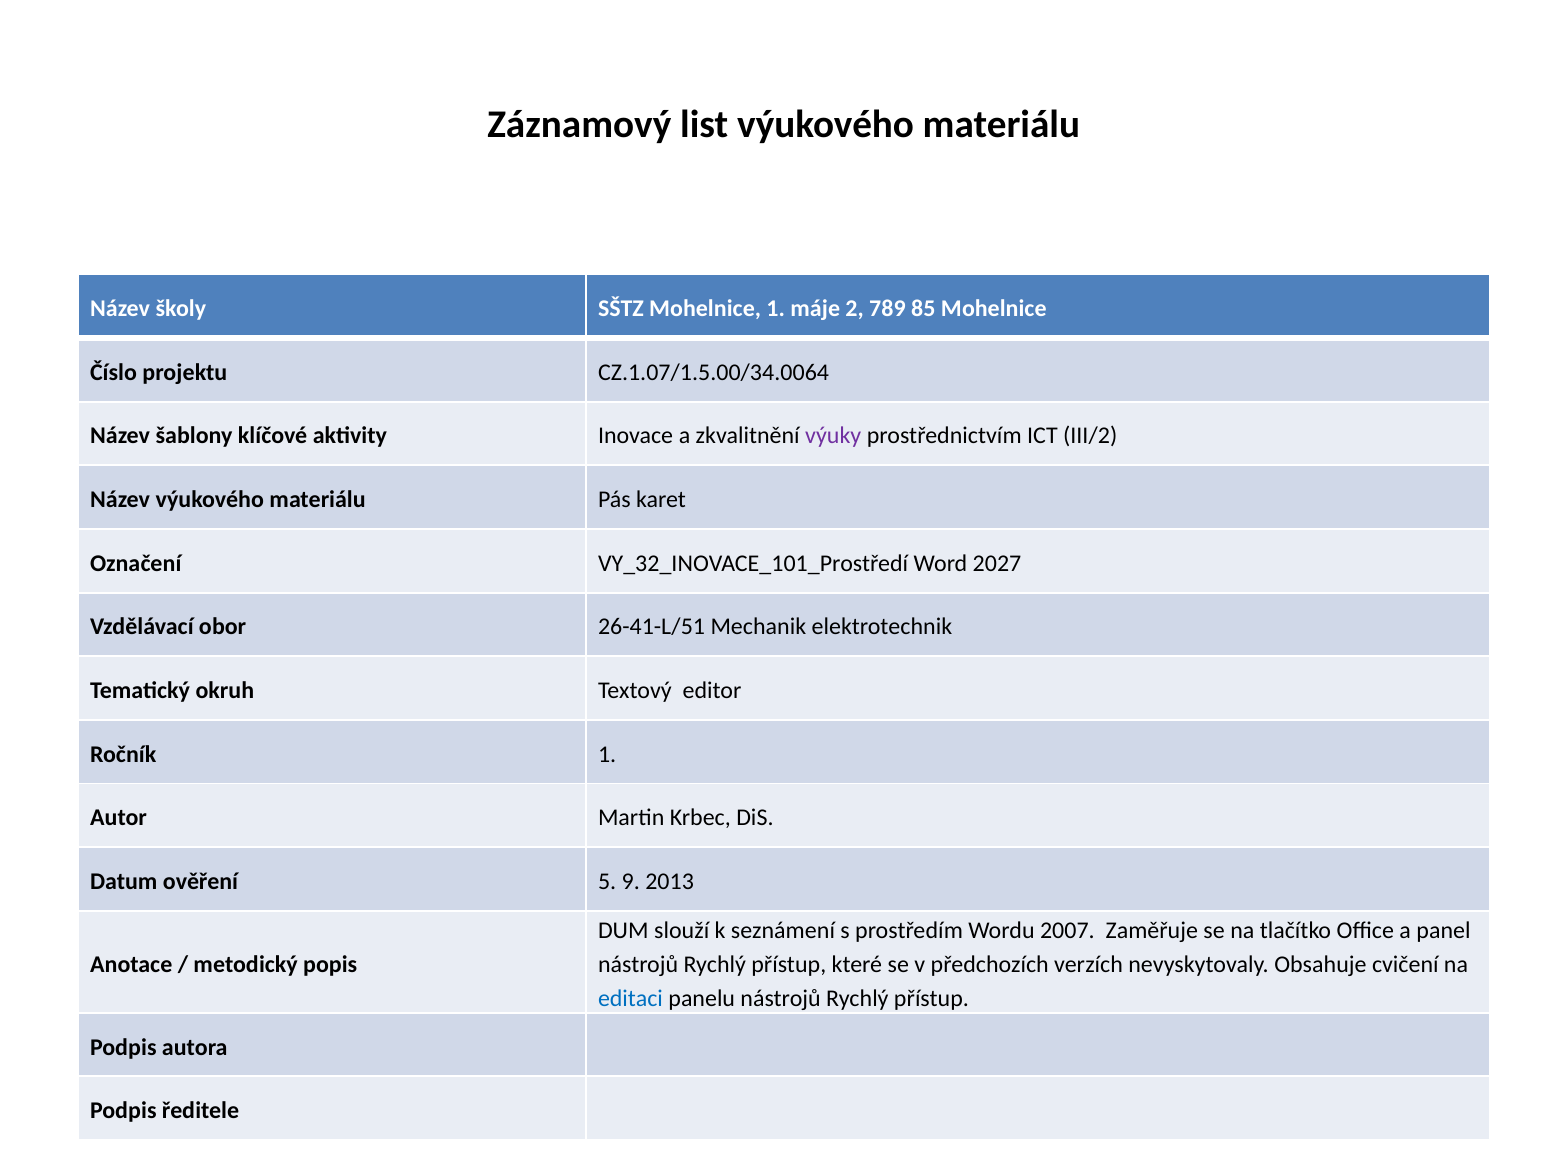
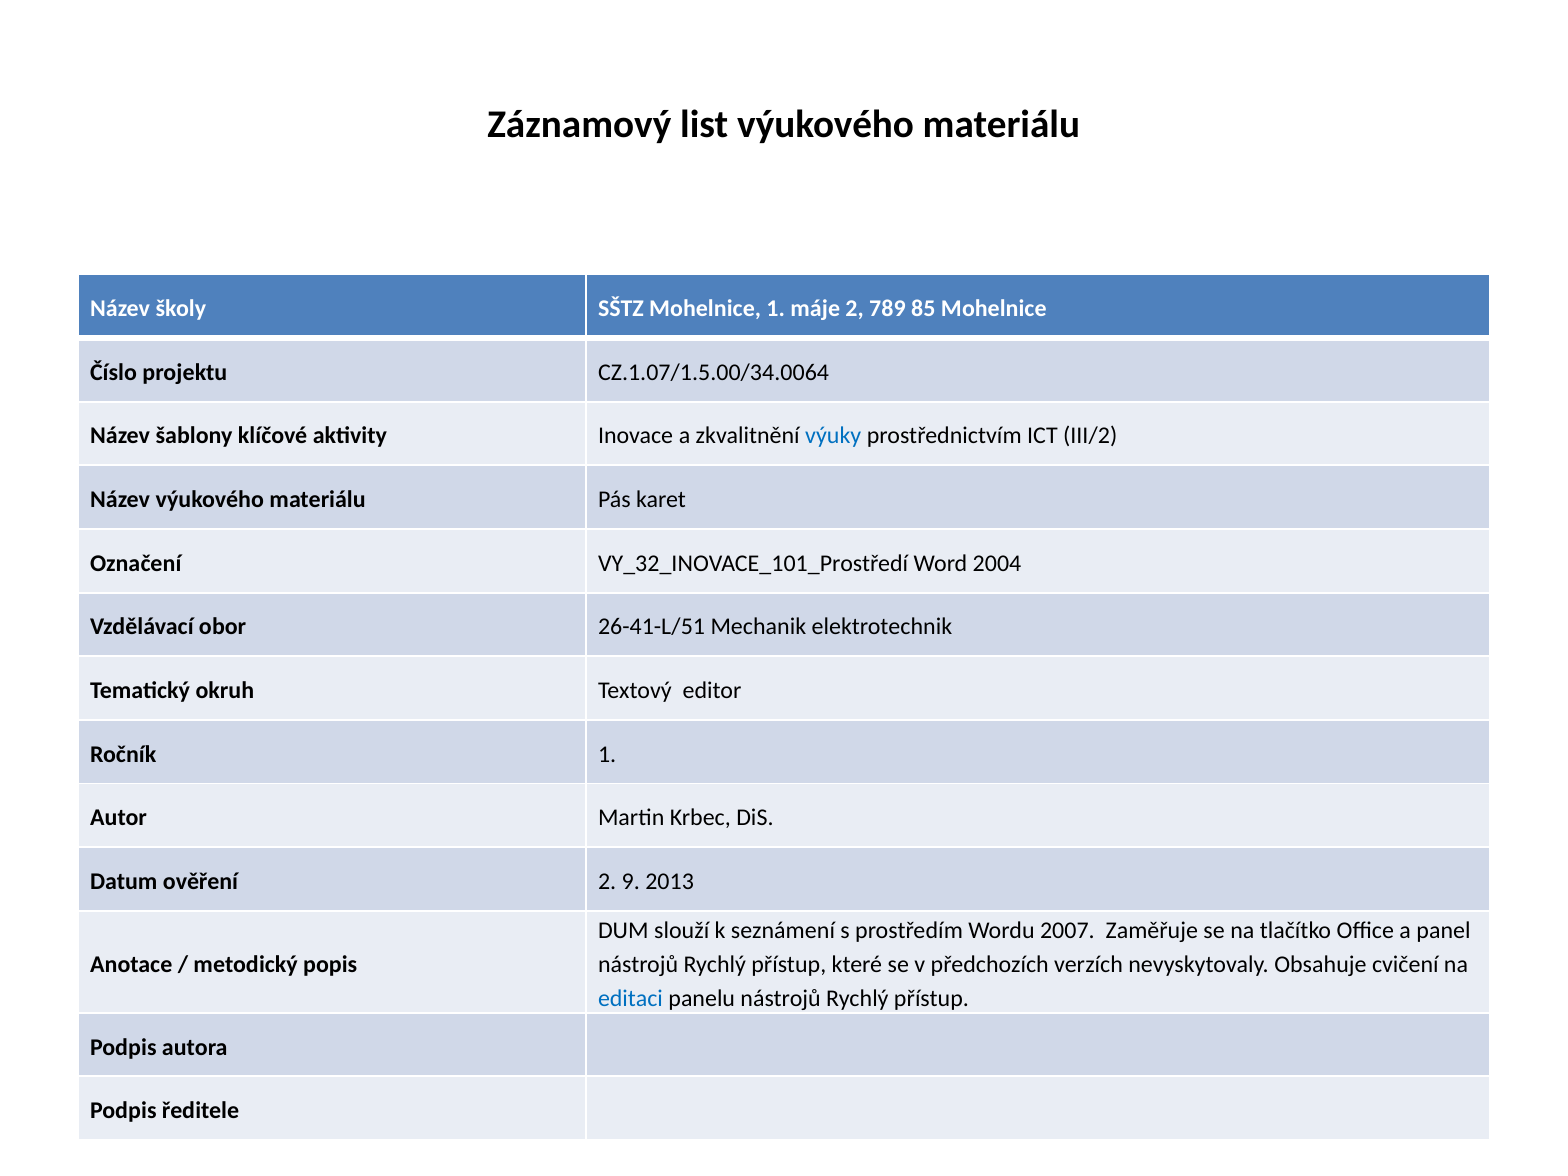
výuky colour: purple -> blue (833, 436)
2027: 2027 -> 2004 (997, 563)
ověření 5: 5 -> 2 (607, 882)
